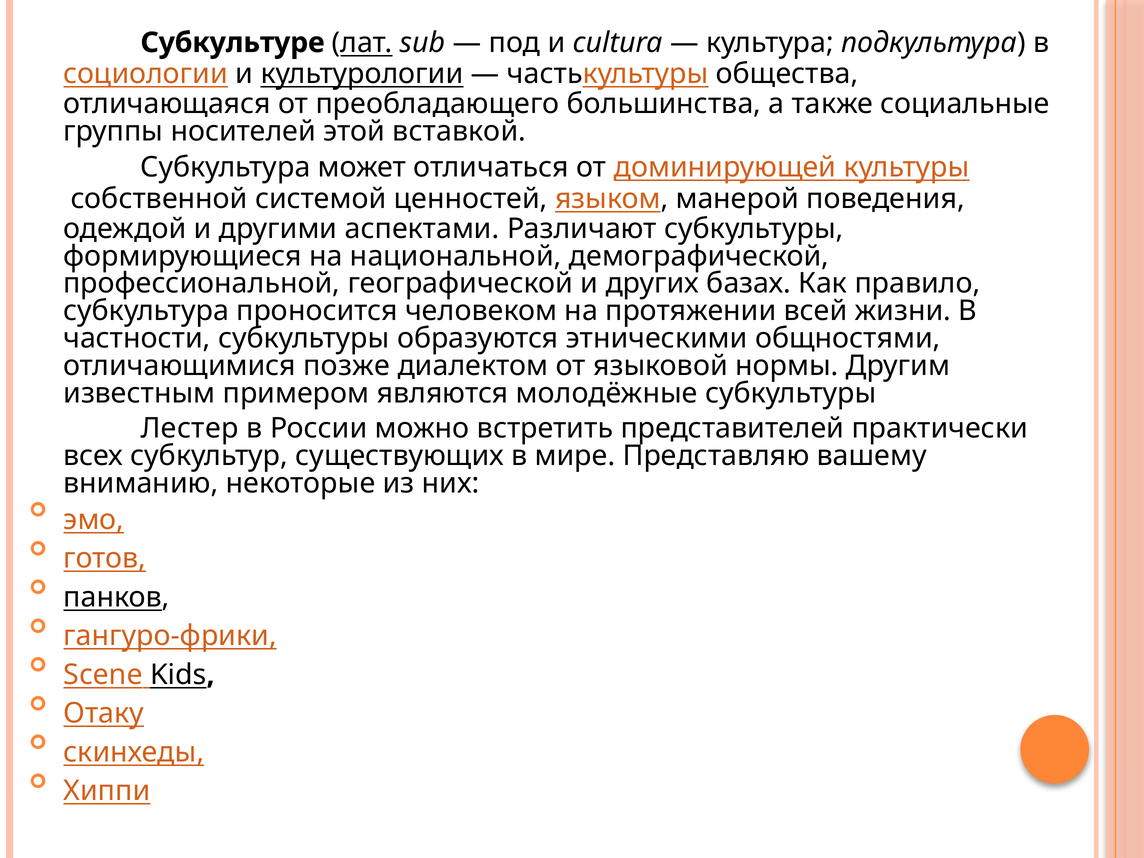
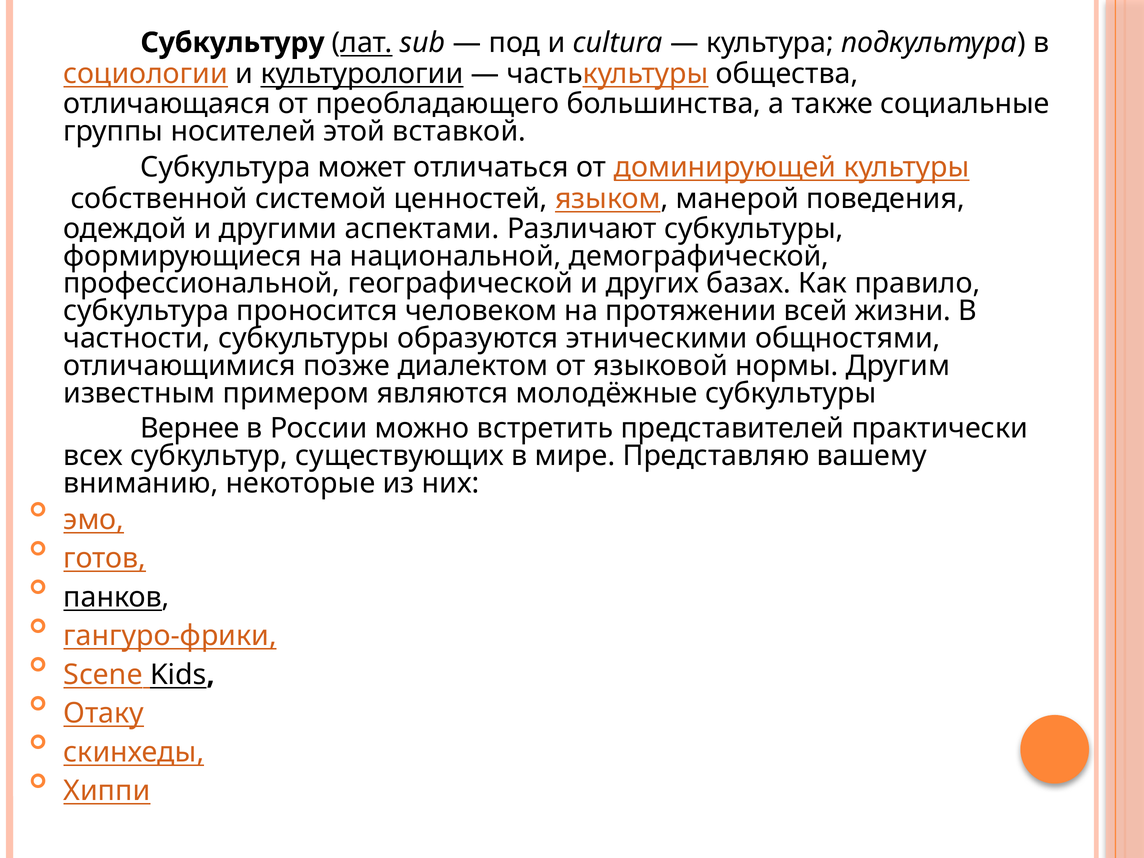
Субкультуре: Субкультуре -> Субкультуру (233, 43)
Лестер: Лестер -> Вернее (190, 429)
